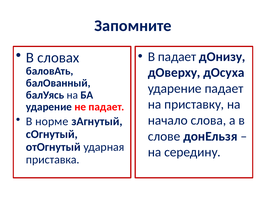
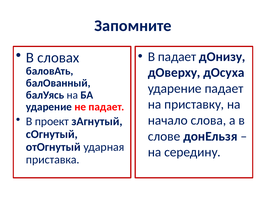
норме: норме -> проект (52, 122)
